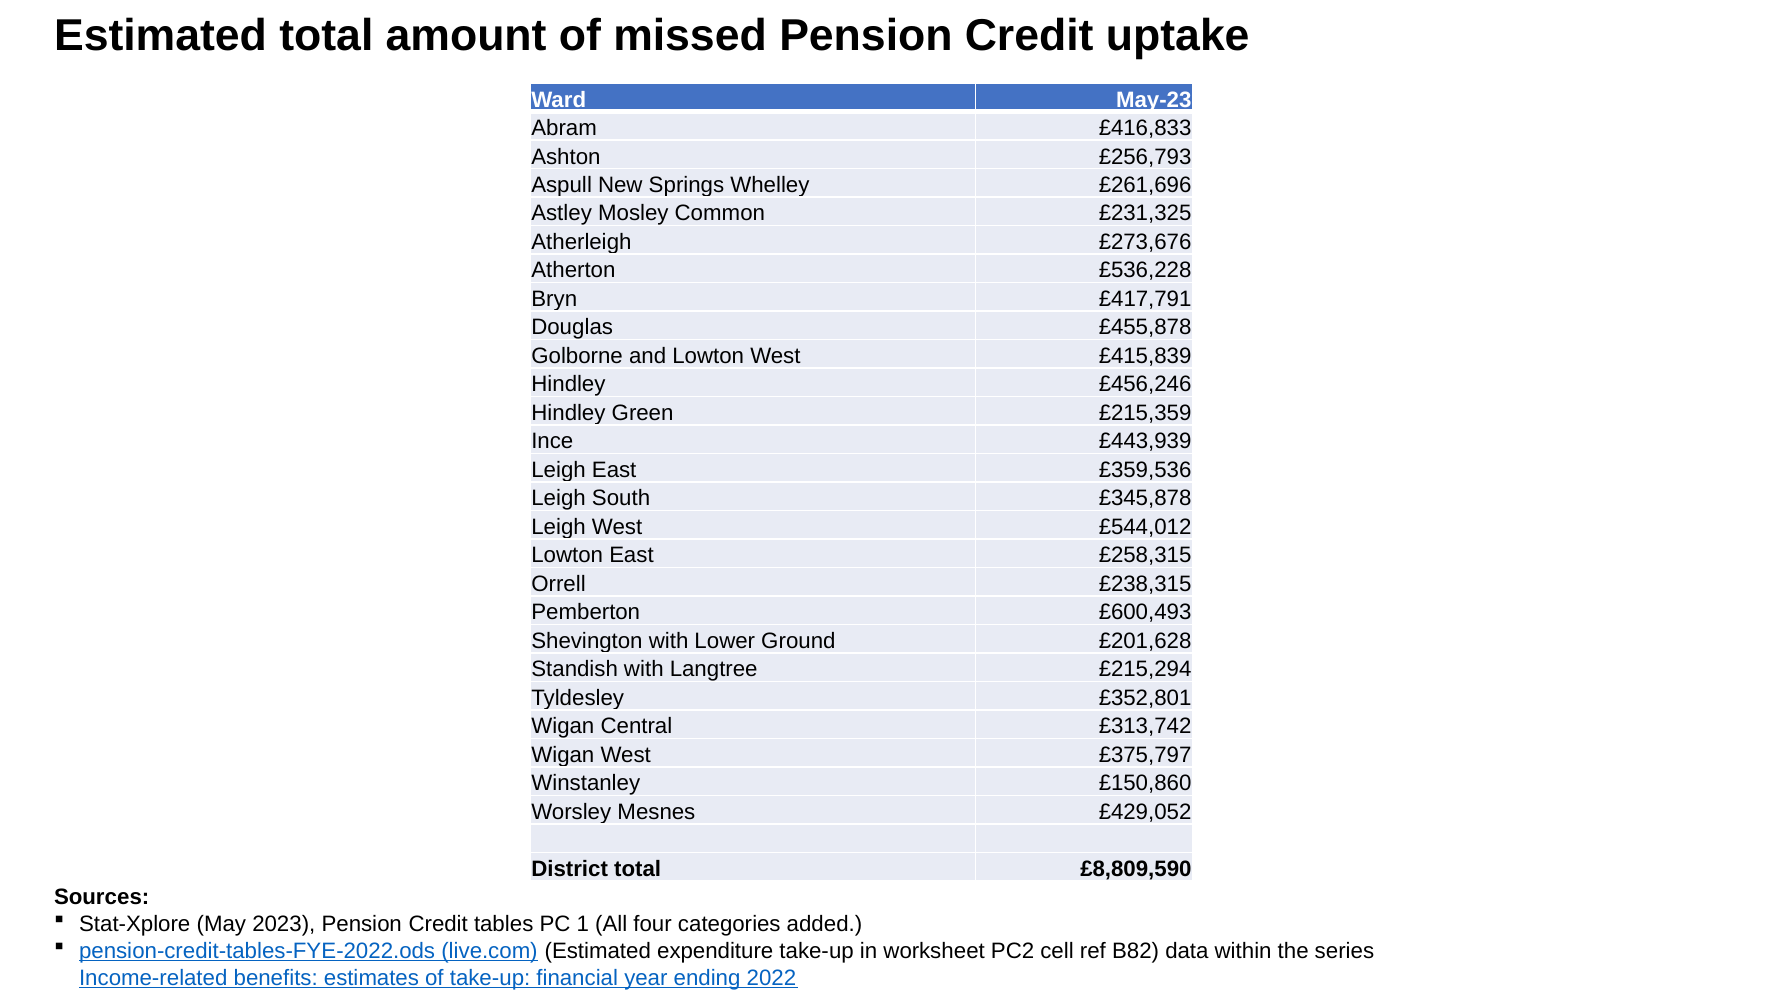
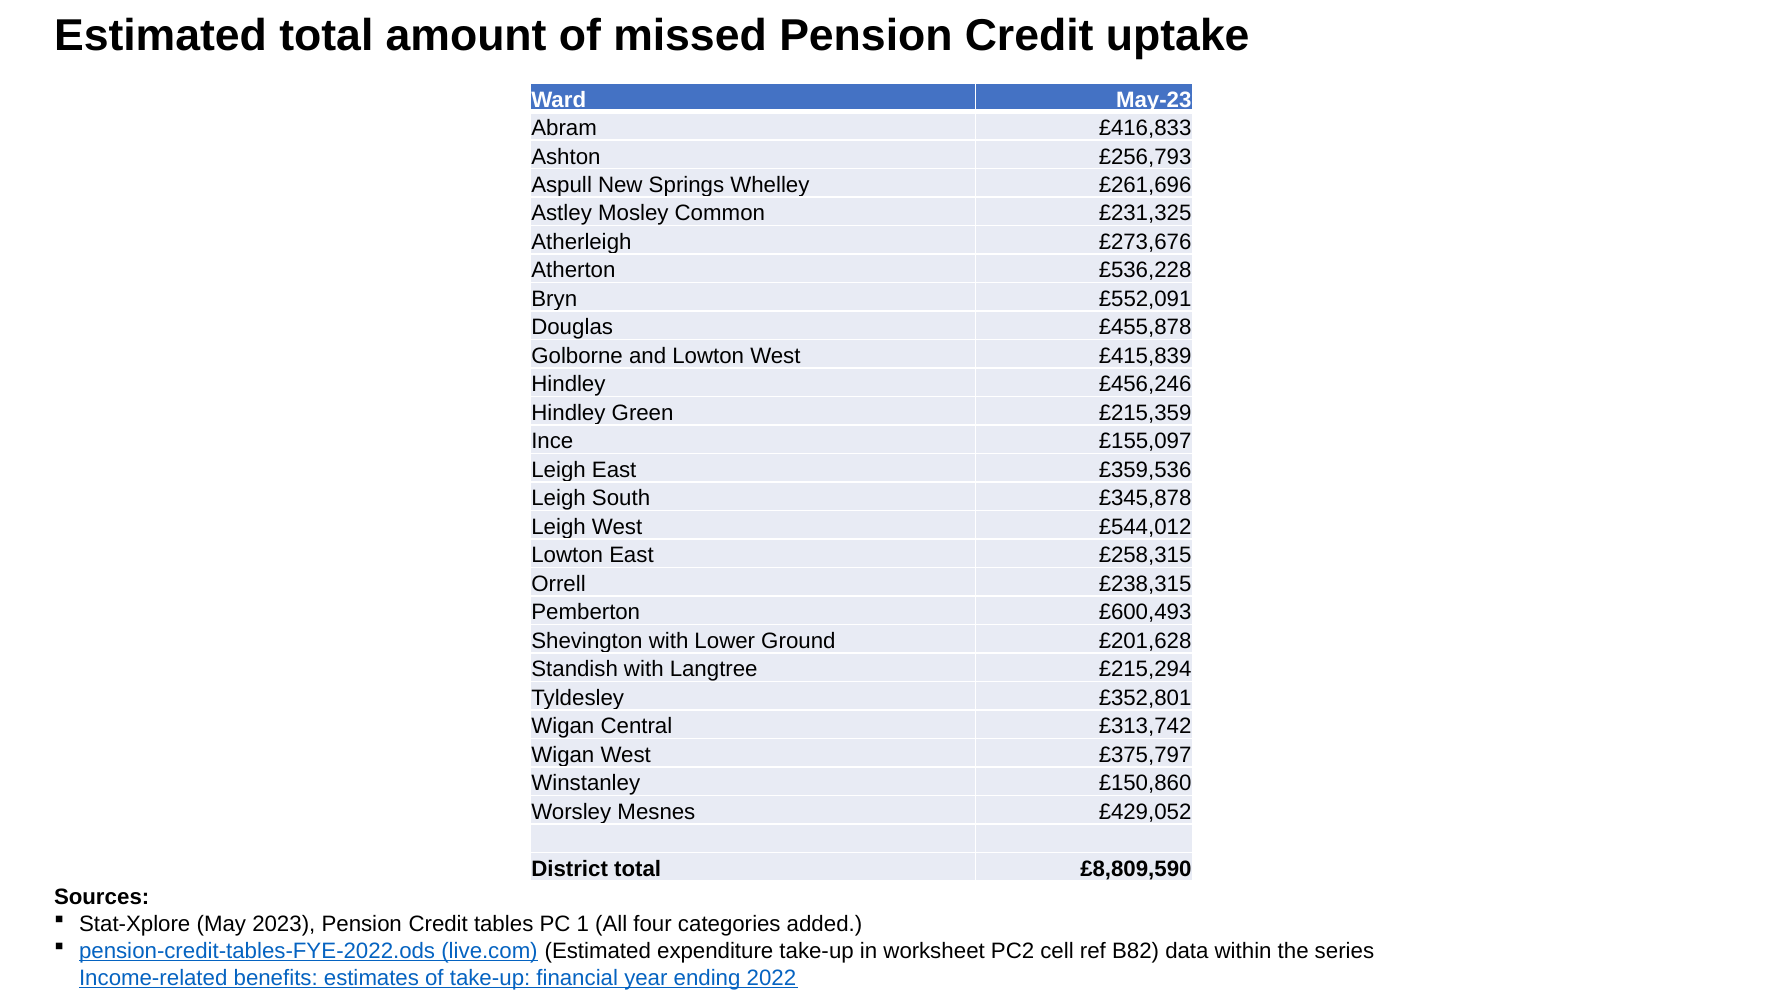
£417,791: £417,791 -> £552,091 (1145, 299)
£443,939: £443,939 -> £155,097 (1145, 441)
